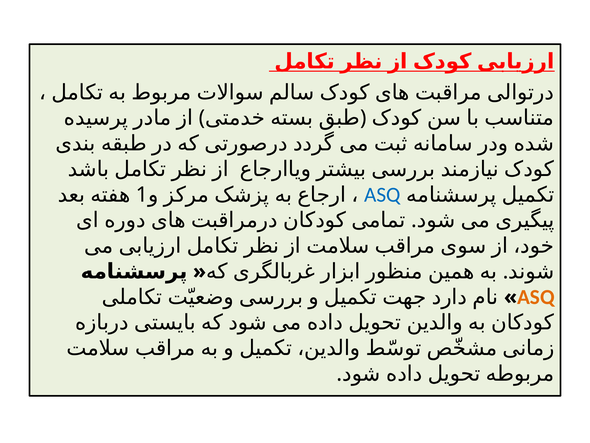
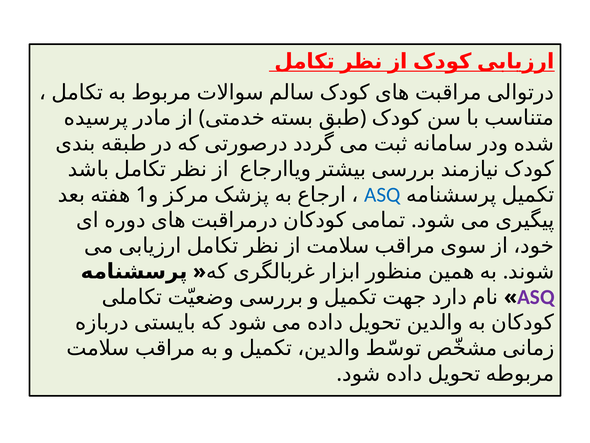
ASQ colour: orange -> purple (536, 297)
